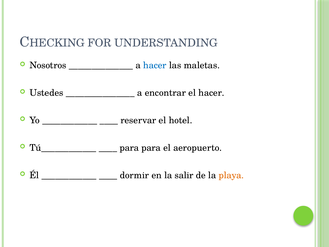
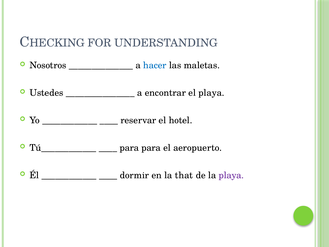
el hacer: hacer -> playa (211, 93)
salir: salir -> that (184, 175)
playa colour: orange -> purple (231, 175)
